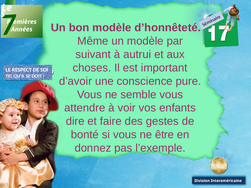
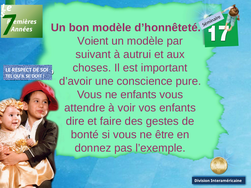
Même: Même -> Voient (93, 41)
ne semble: semble -> enfants (139, 95)
